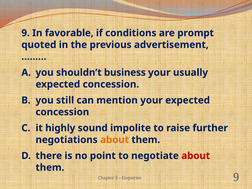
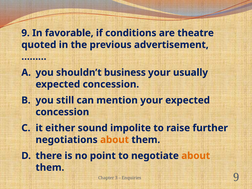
prompt: prompt -> theatre (196, 33)
highly: highly -> either (60, 128)
about colour: red -> orange (196, 156)
